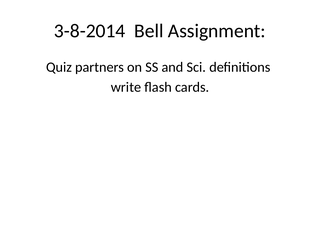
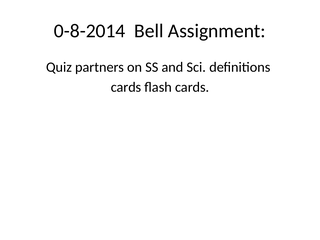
3-8-2014: 3-8-2014 -> 0-8-2014 (90, 31)
write: write -> cards (126, 87)
